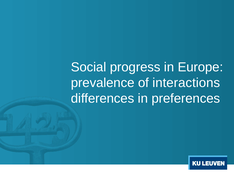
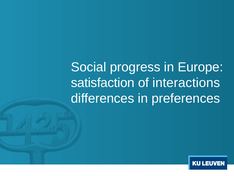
prevalence: prevalence -> satisfaction (103, 83)
